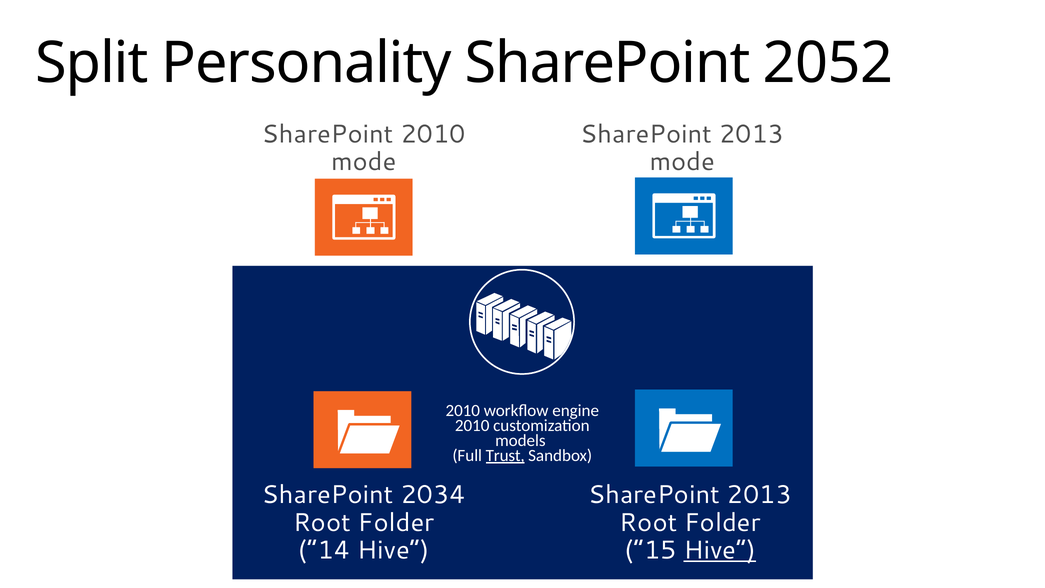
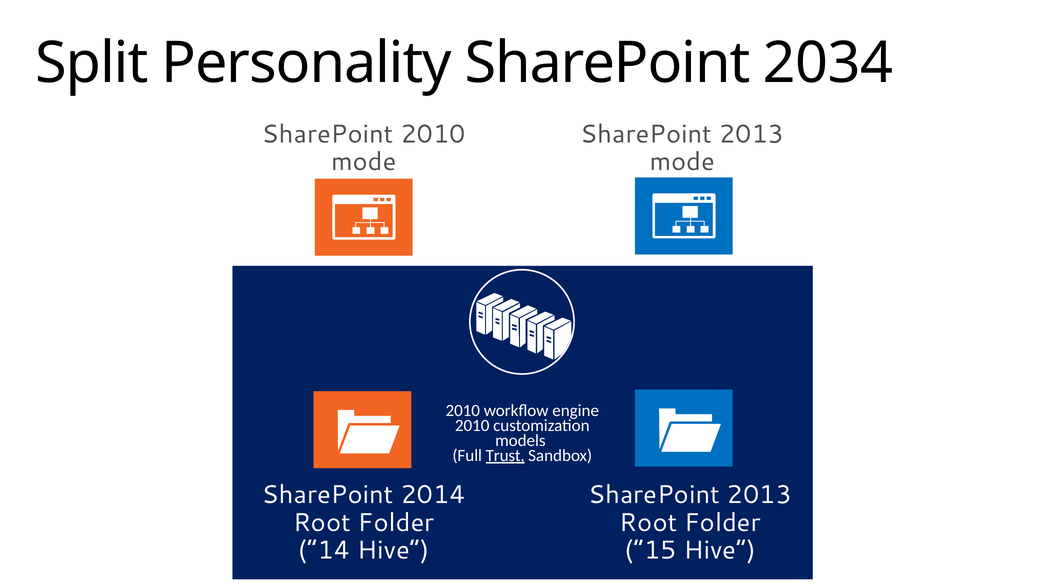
2052: 2052 -> 2034 (828, 63)
2034: 2034 -> 2014 (433, 495)
Hive underline: present -> none (720, 550)
